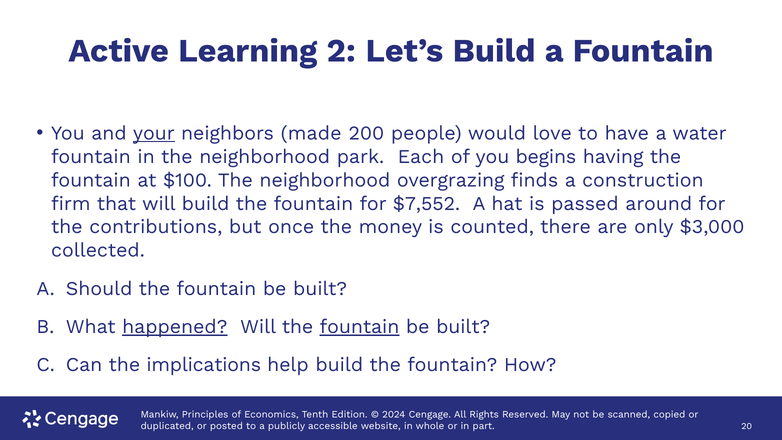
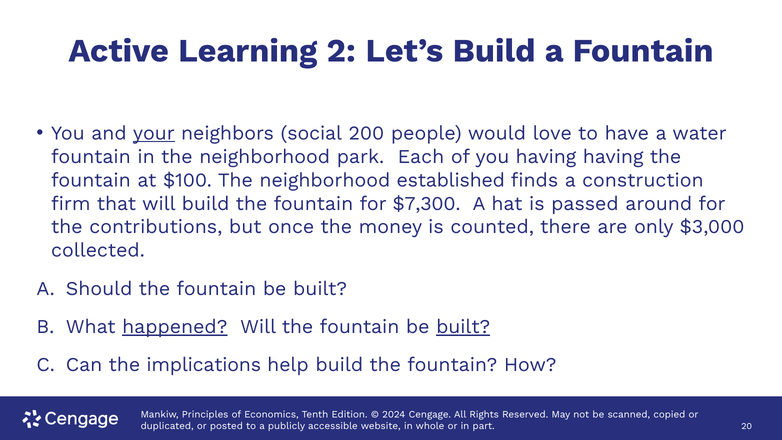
made: made -> social (311, 133)
you begins: begins -> having (546, 157)
overgrazing: overgrazing -> established (451, 180)
$7,552: $7,552 -> $7,300 (427, 204)
fountain underline: present -> none (359, 327)
built underline: none -> present (463, 327)
